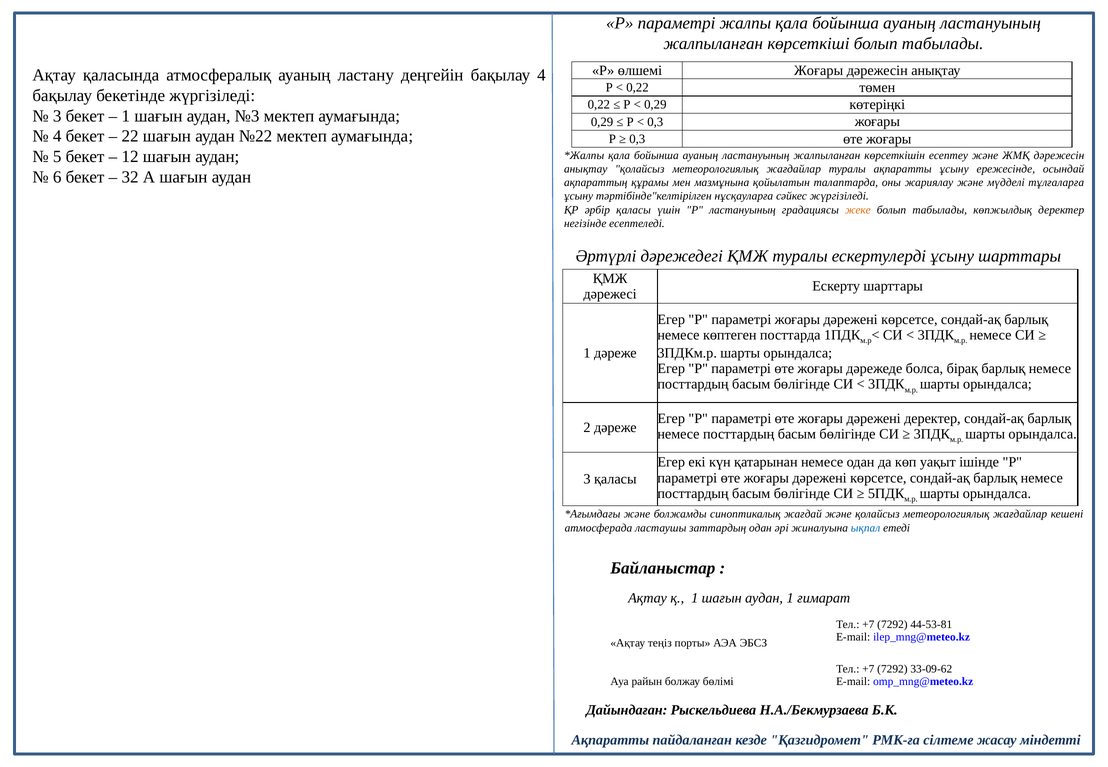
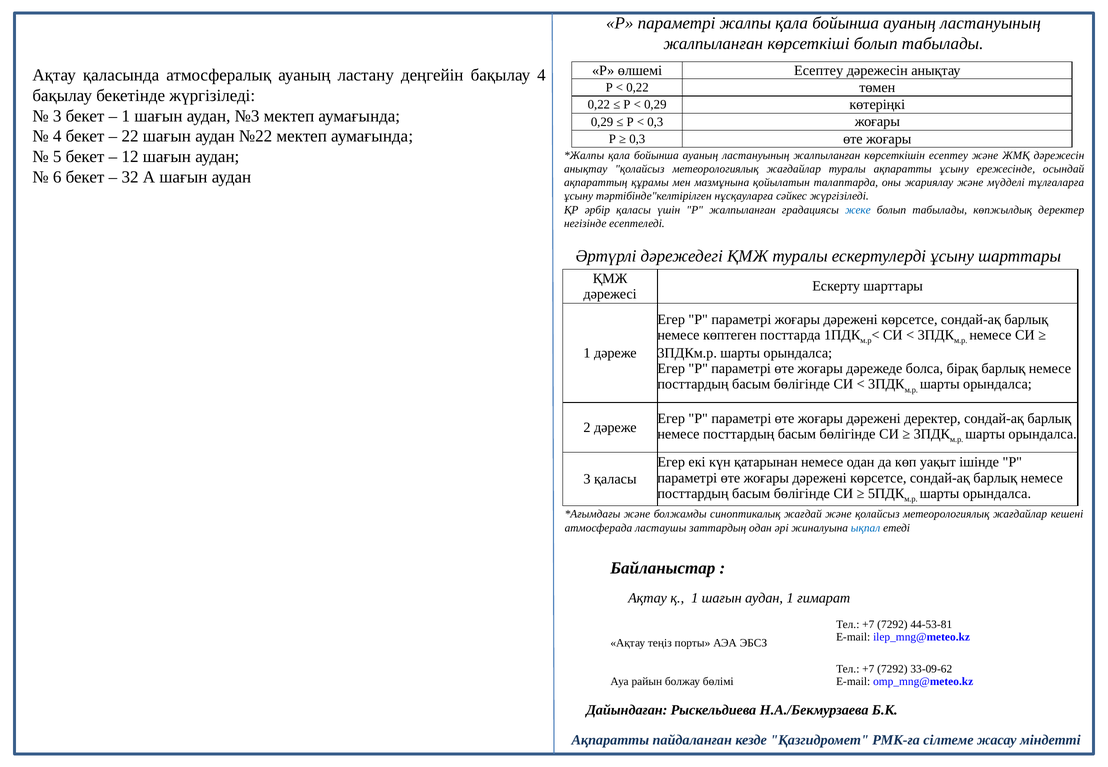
өлшемі Жоғары: Жоғары -> Есептеу (819, 70)
Р ластануының: ластануының -> жалпыланған (742, 210)
жеке colour: orange -> blue (858, 210)
